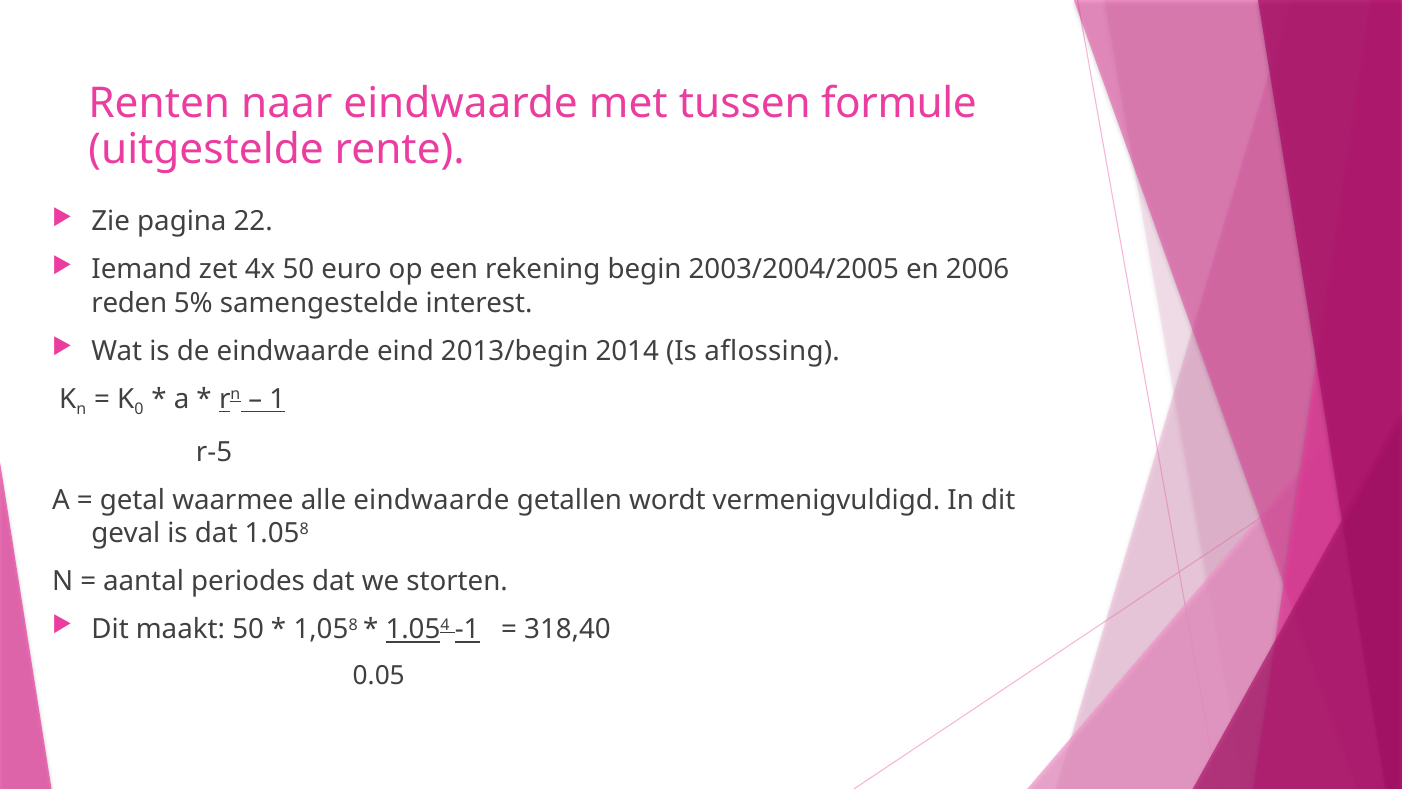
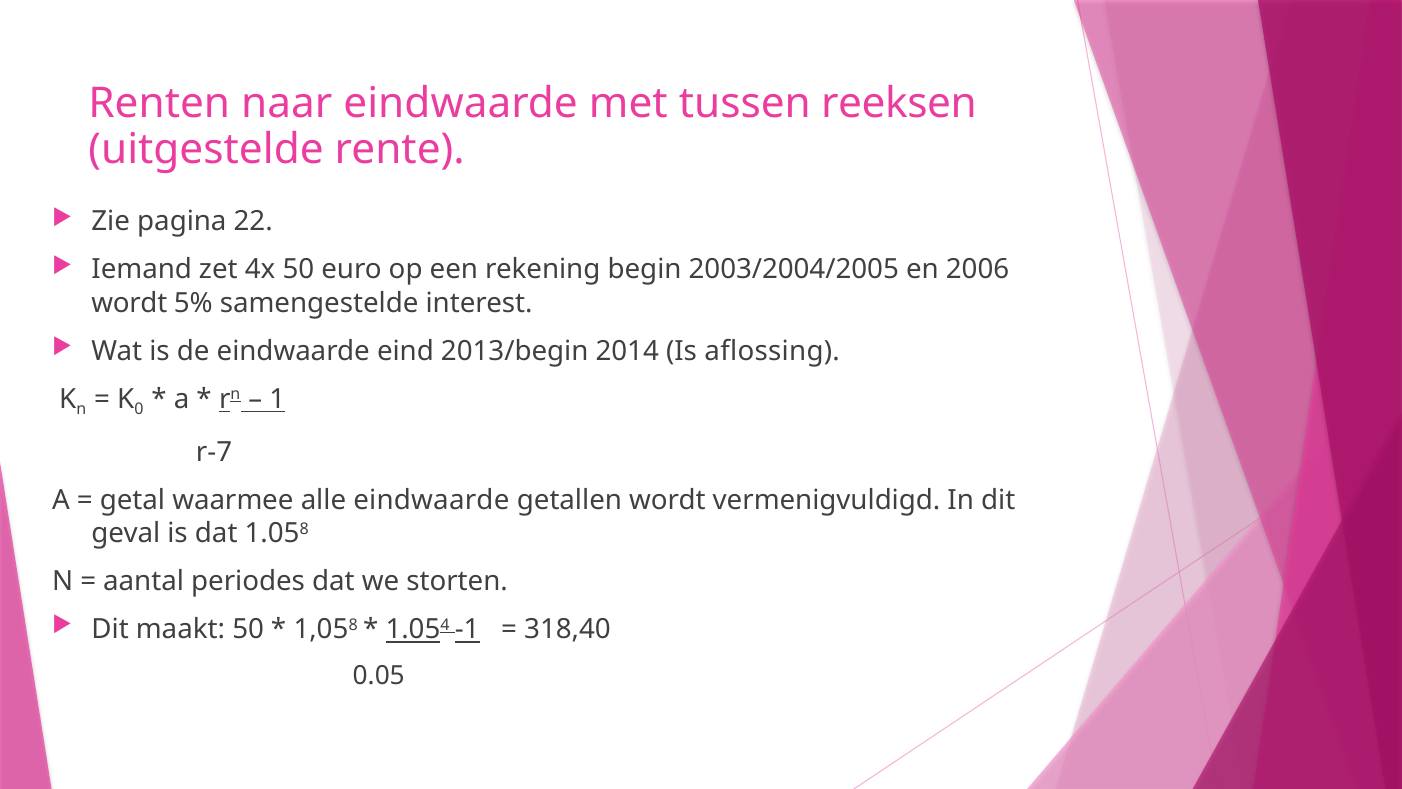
formule: formule -> reeksen (899, 104)
reden: reden -> wordt (129, 303)
r-5: r-5 -> r-7 (214, 452)
